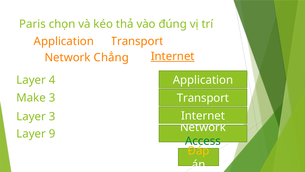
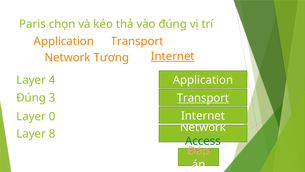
Chẳng: Chẳng -> Tương (111, 58)
Make: Make -> Đúng (31, 98)
Transport underline: none -> present (203, 98)
Layer 3: 3 -> 0 (52, 116)
9: 9 -> 8 (52, 133)
Đáp colour: yellow -> pink (199, 151)
